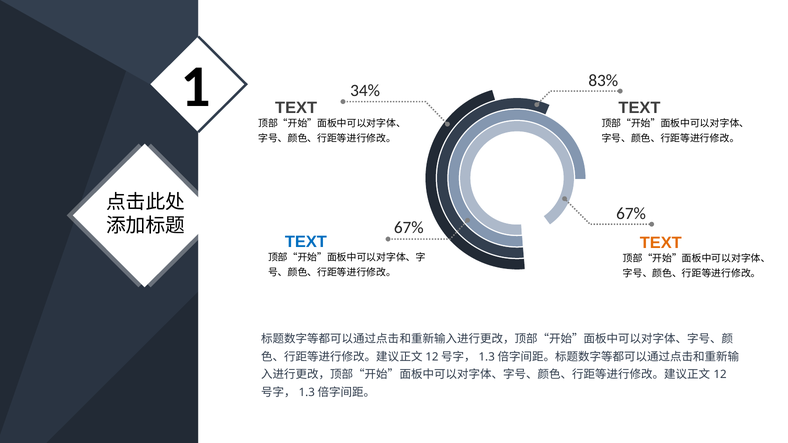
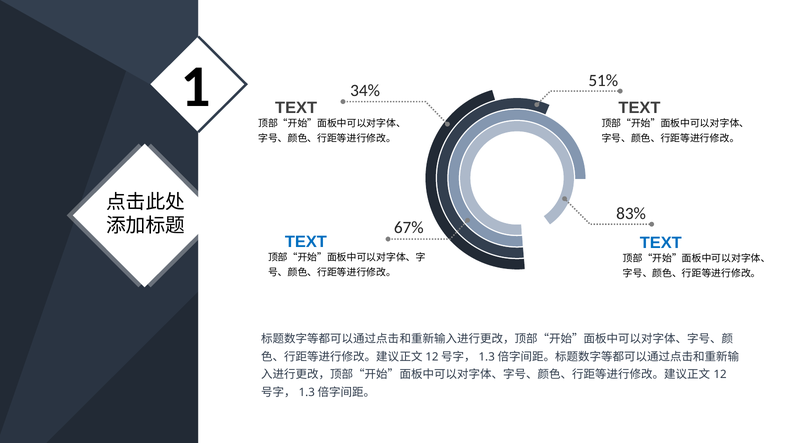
83%: 83% -> 51% (603, 81)
67%: 67% -> 83% (631, 214)
TEXT colour: orange -> blue (661, 243)
